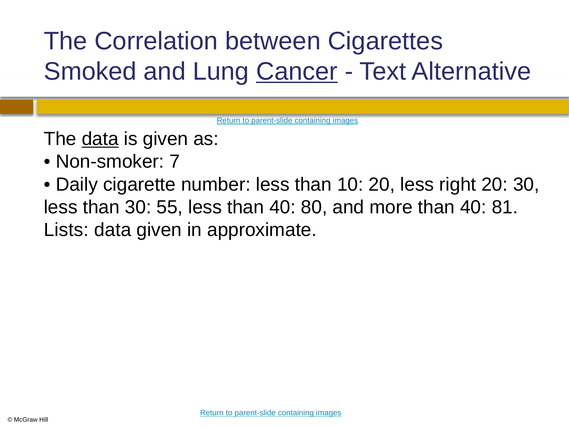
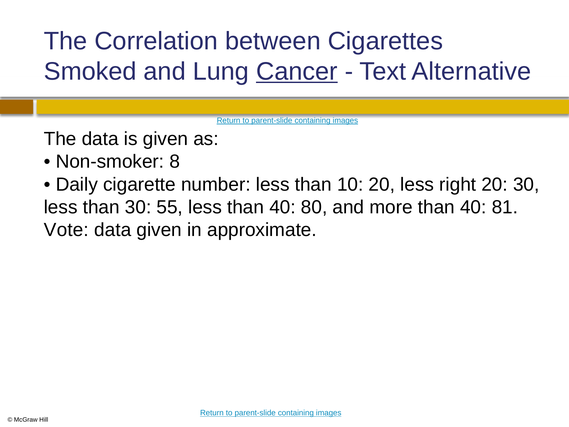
data underline: present -> none (100, 139)
7: 7 -> 8 (175, 162)
Lists: Lists -> Vote (66, 230)
